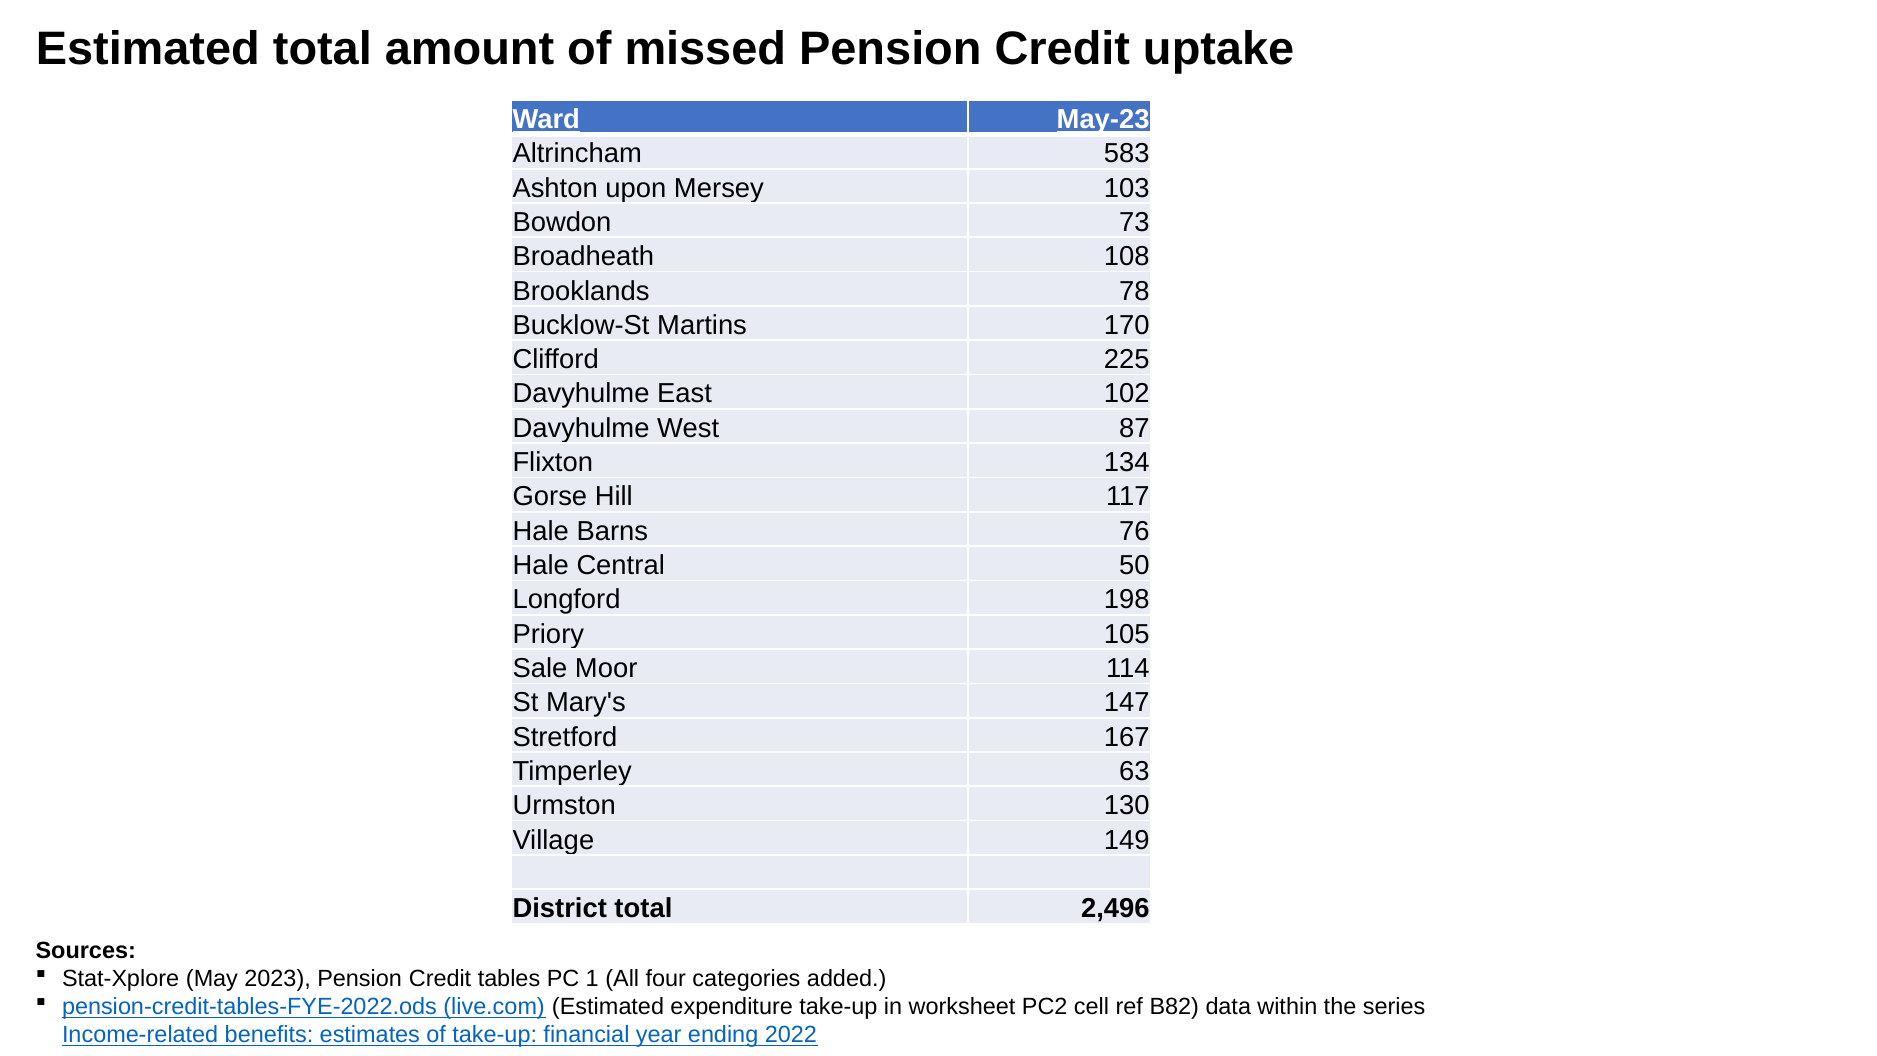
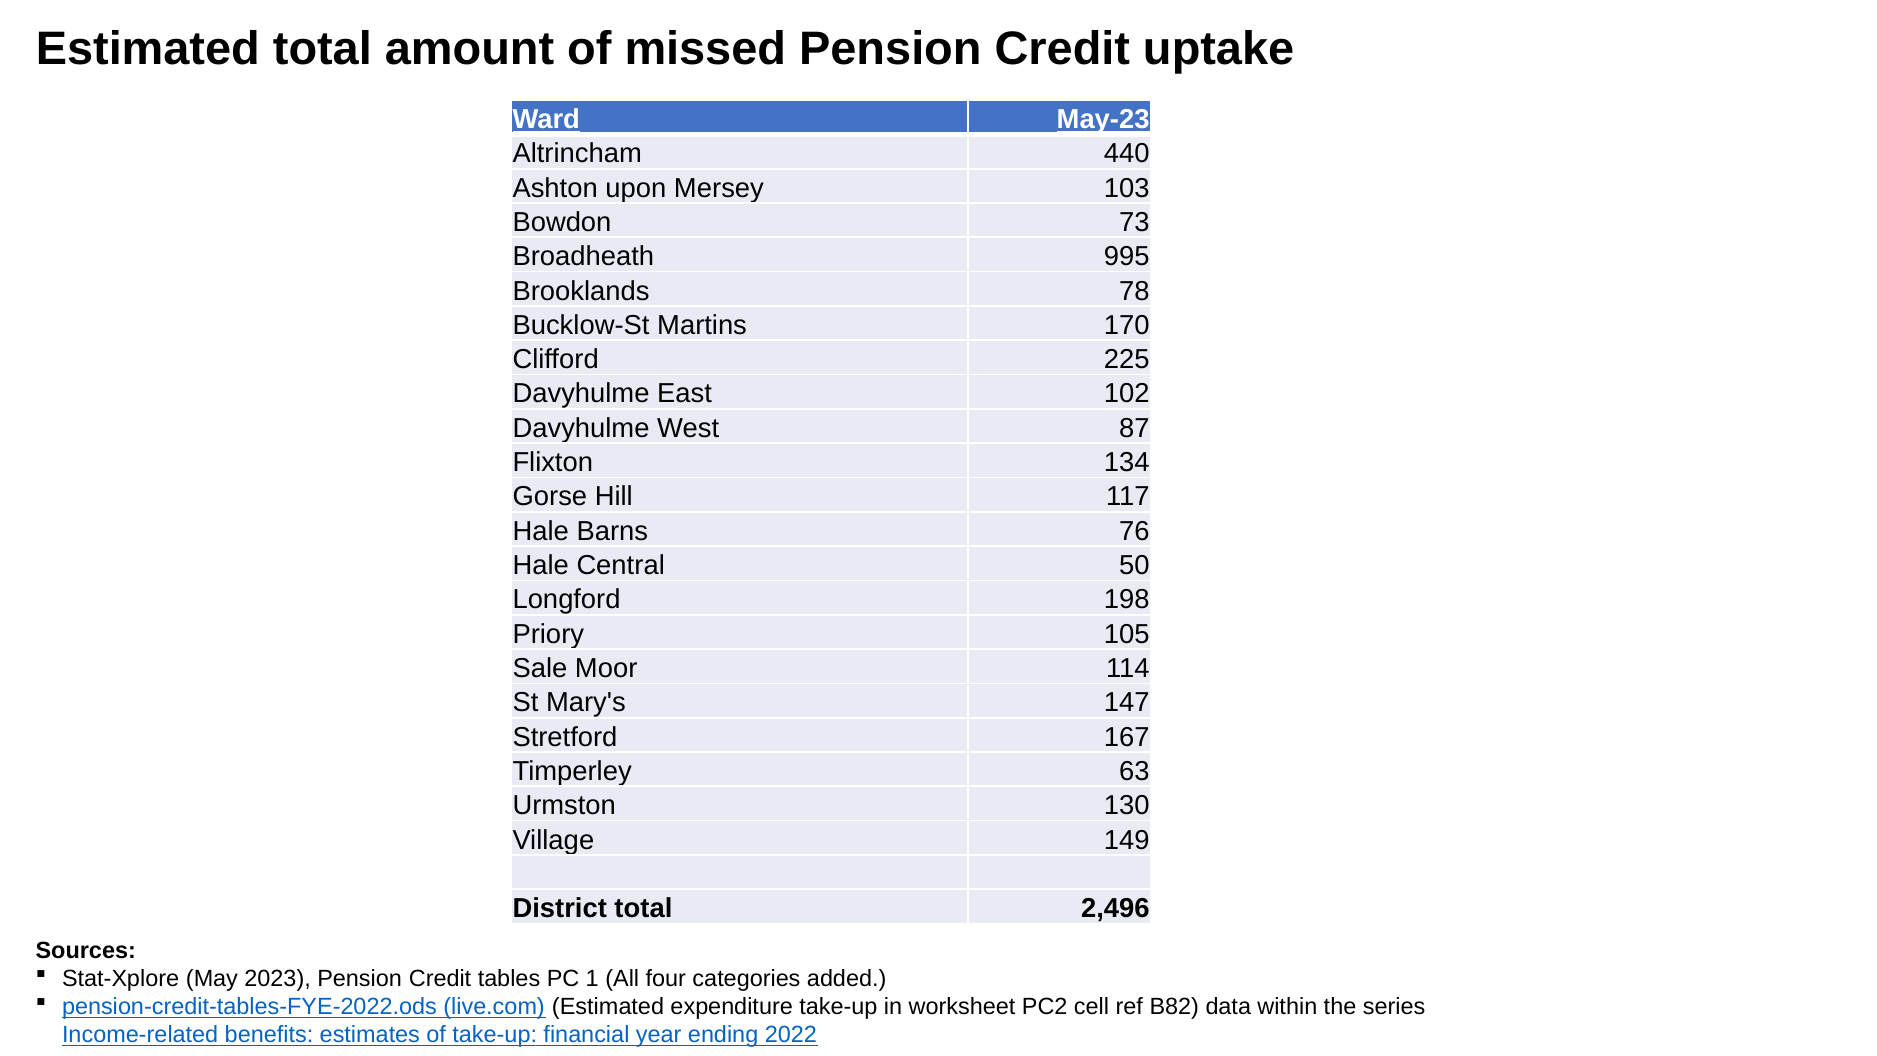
583: 583 -> 440 (1127, 154)
108: 108 -> 995 (1127, 257)
